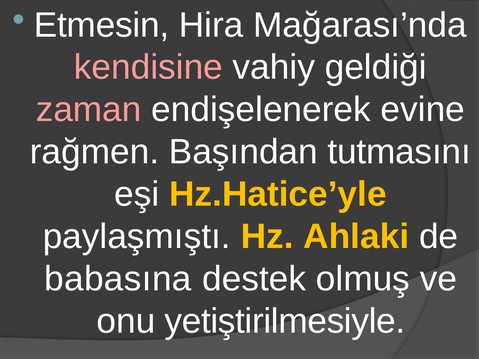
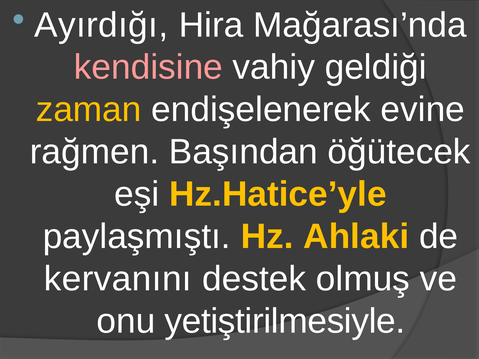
Etmesin: Etmesin -> Ayırdığı (101, 25)
zaman colour: pink -> yellow (89, 110)
tutmasını: tutmasını -> öğütecek (399, 152)
babasına: babasına -> kervanını (118, 279)
